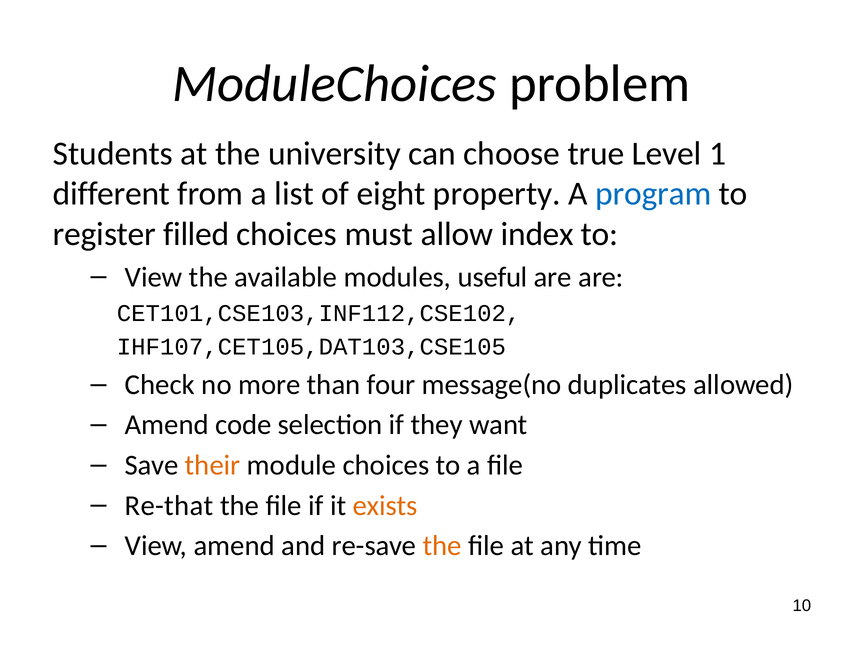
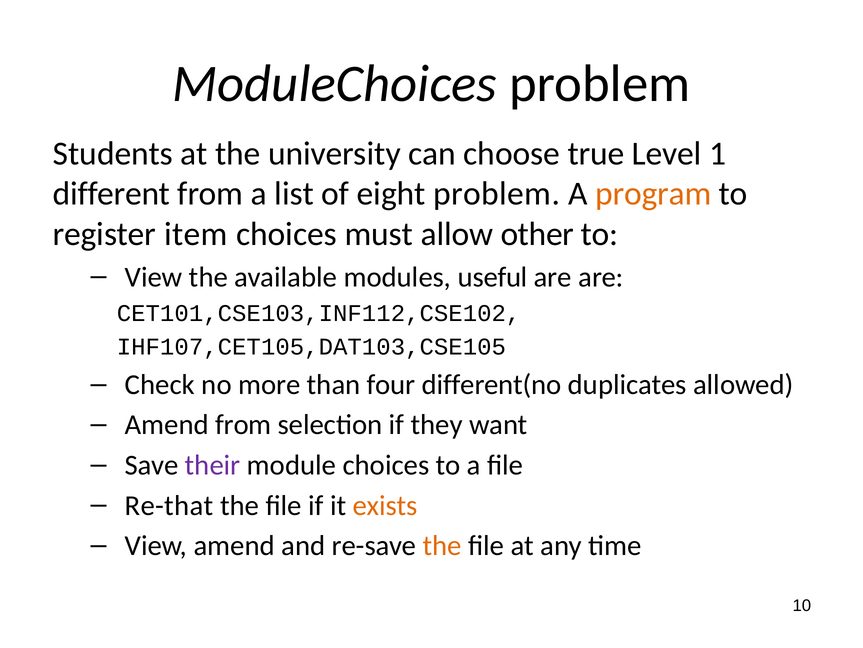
eight property: property -> problem (497, 194)
program colour: blue -> orange (653, 194)
filled: filled -> item (196, 234)
index: index -> other (537, 234)
message(no: message(no -> different(no (492, 384)
Amend code: code -> from (243, 424)
their colour: orange -> purple (213, 465)
